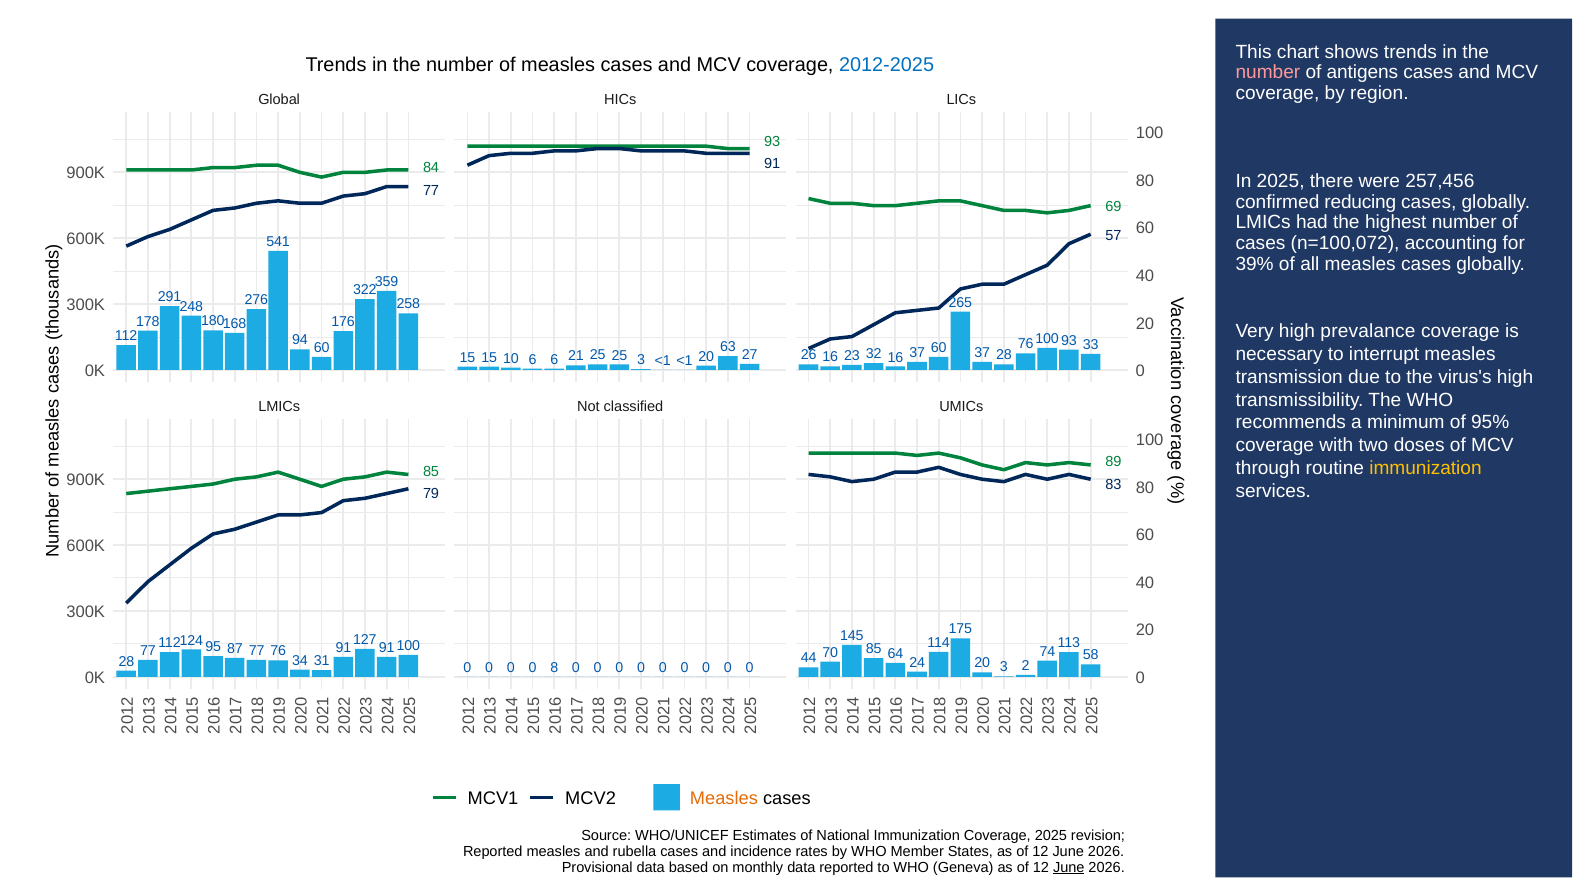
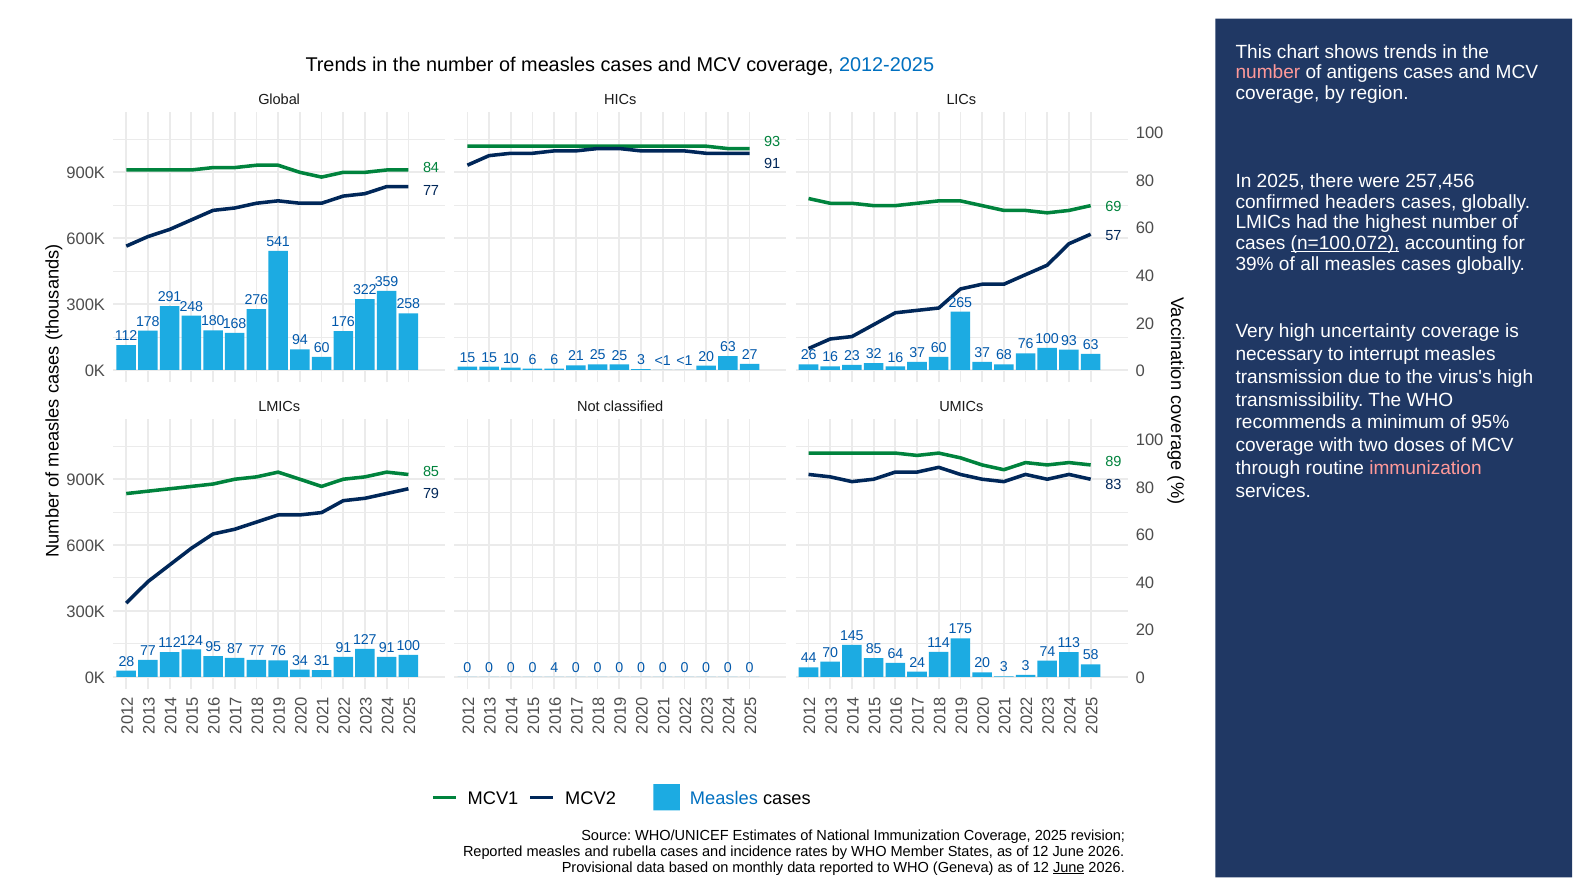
reducing: reducing -> headers (1360, 202)
n=100,072 underline: none -> present (1345, 243)
prevalance: prevalance -> uncertainty (1368, 331)
33: 33 -> 63 (1091, 345)
37 28: 28 -> 68 (1004, 355)
immunization colour: yellow -> pink (1425, 468)
20 3 2: 2 -> 3 (1026, 665)
0 8: 8 -> 4 (554, 667)
Measles colour: orange -> blue (724, 798)
